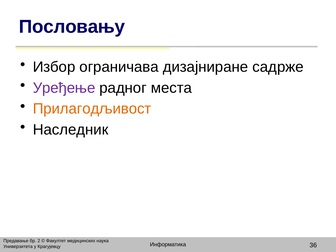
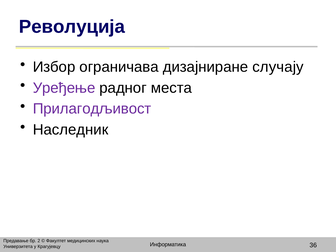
Пословању: Пословању -> Револуција (72, 27)
садрже: садрже -> случају (278, 67)
Прилагодљивост colour: orange -> purple (92, 109)
